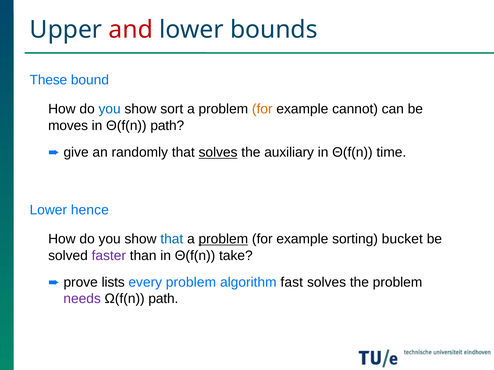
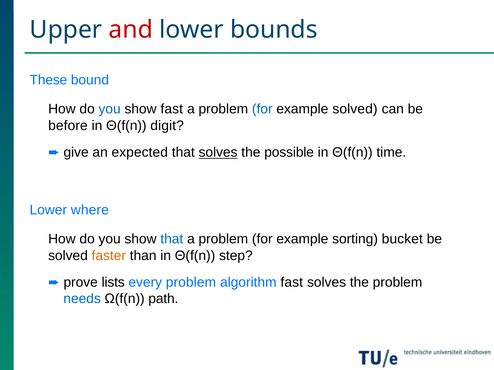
show sort: sort -> fast (172, 109)
for colour: orange -> blue (262, 109)
example cannot: cannot -> solved (355, 109)
moves: moves -> before (68, 126)
Θ(f(n path: path -> digit (167, 126)
randomly: randomly -> expected (140, 153)
auxiliary: auxiliary -> possible (289, 153)
hence: hence -> where (90, 210)
problem underline: present -> none (223, 239)
faster colour: purple -> orange (109, 256)
take: take -> step (236, 256)
needs colour: purple -> blue (82, 299)
